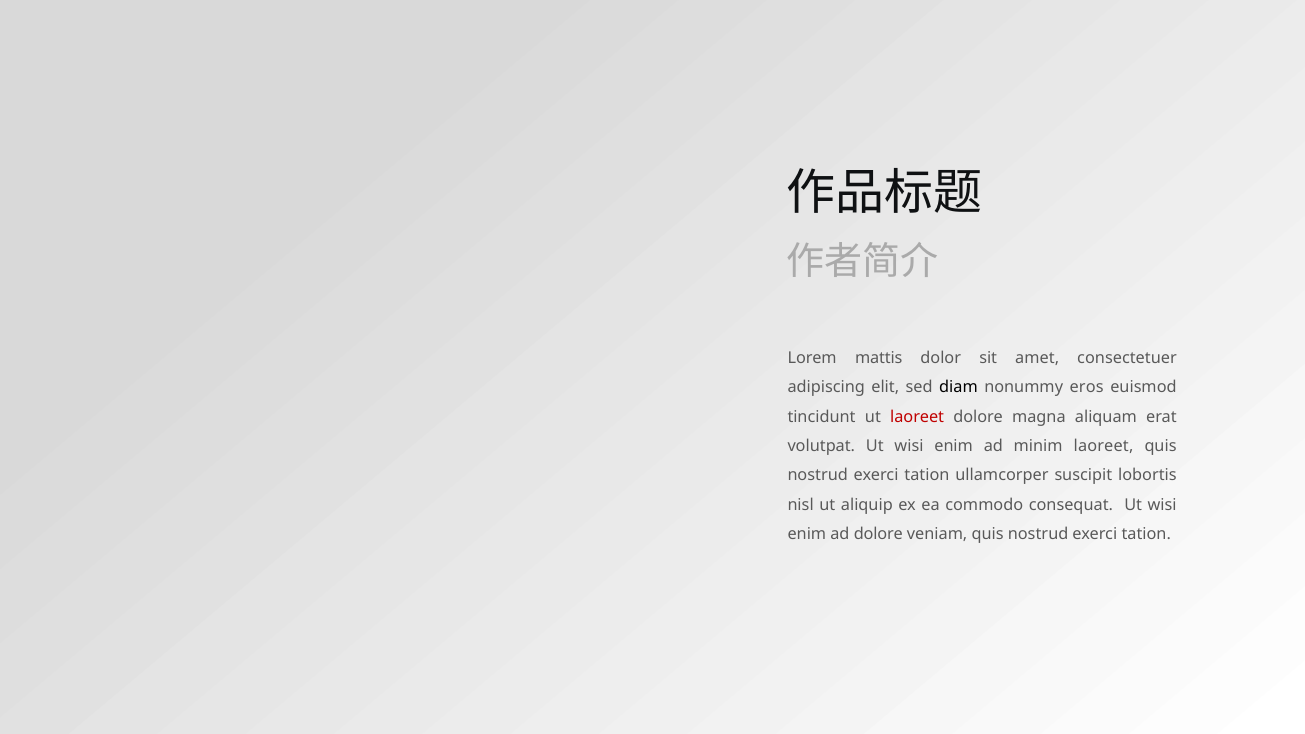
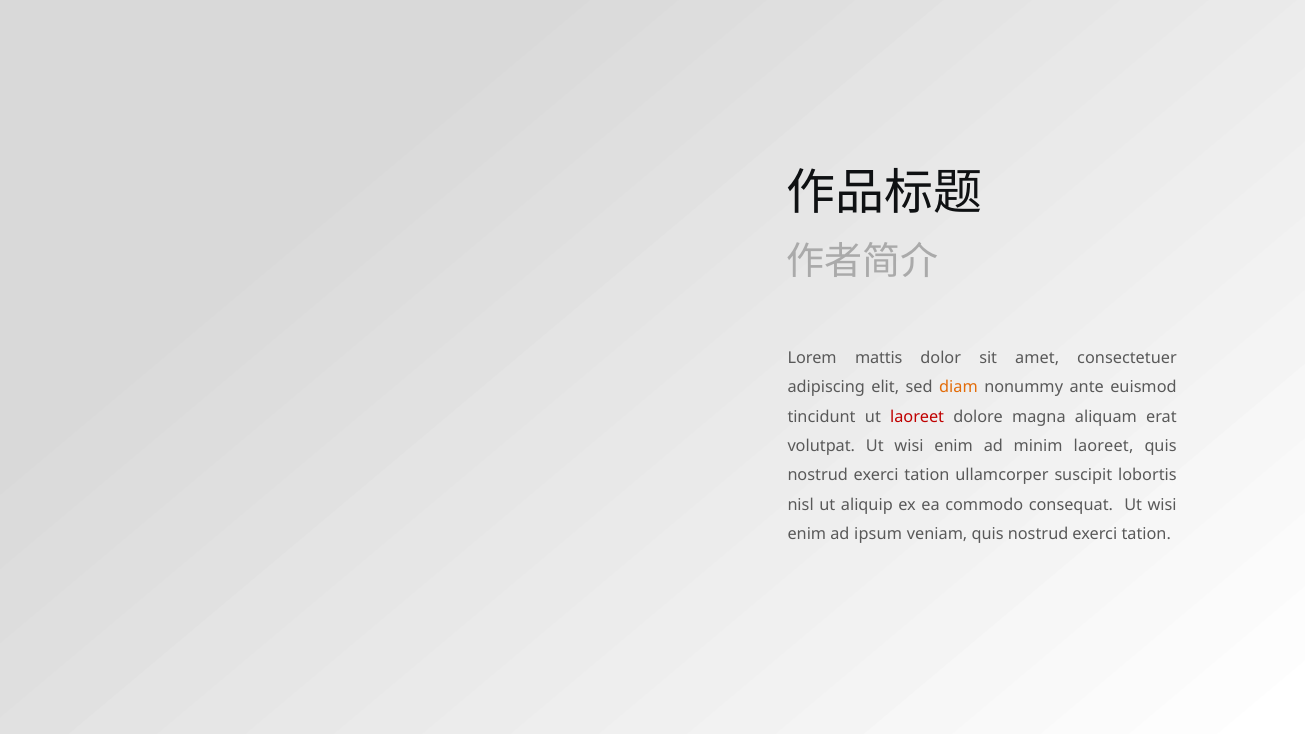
diam colour: black -> orange (958, 388)
eros: eros -> ante (1087, 388)
ad dolore: dolore -> ipsum (878, 534)
